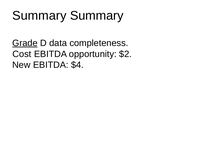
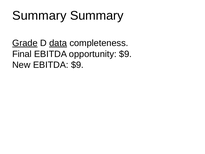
data underline: none -> present (58, 43)
Cost: Cost -> Final (22, 54)
opportunity $2: $2 -> $9 (125, 54)
EBITDA $4: $4 -> $9 (77, 65)
